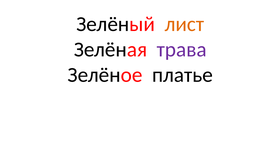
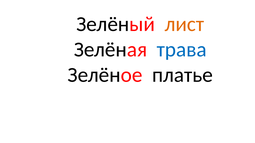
трава colour: purple -> blue (182, 50)
